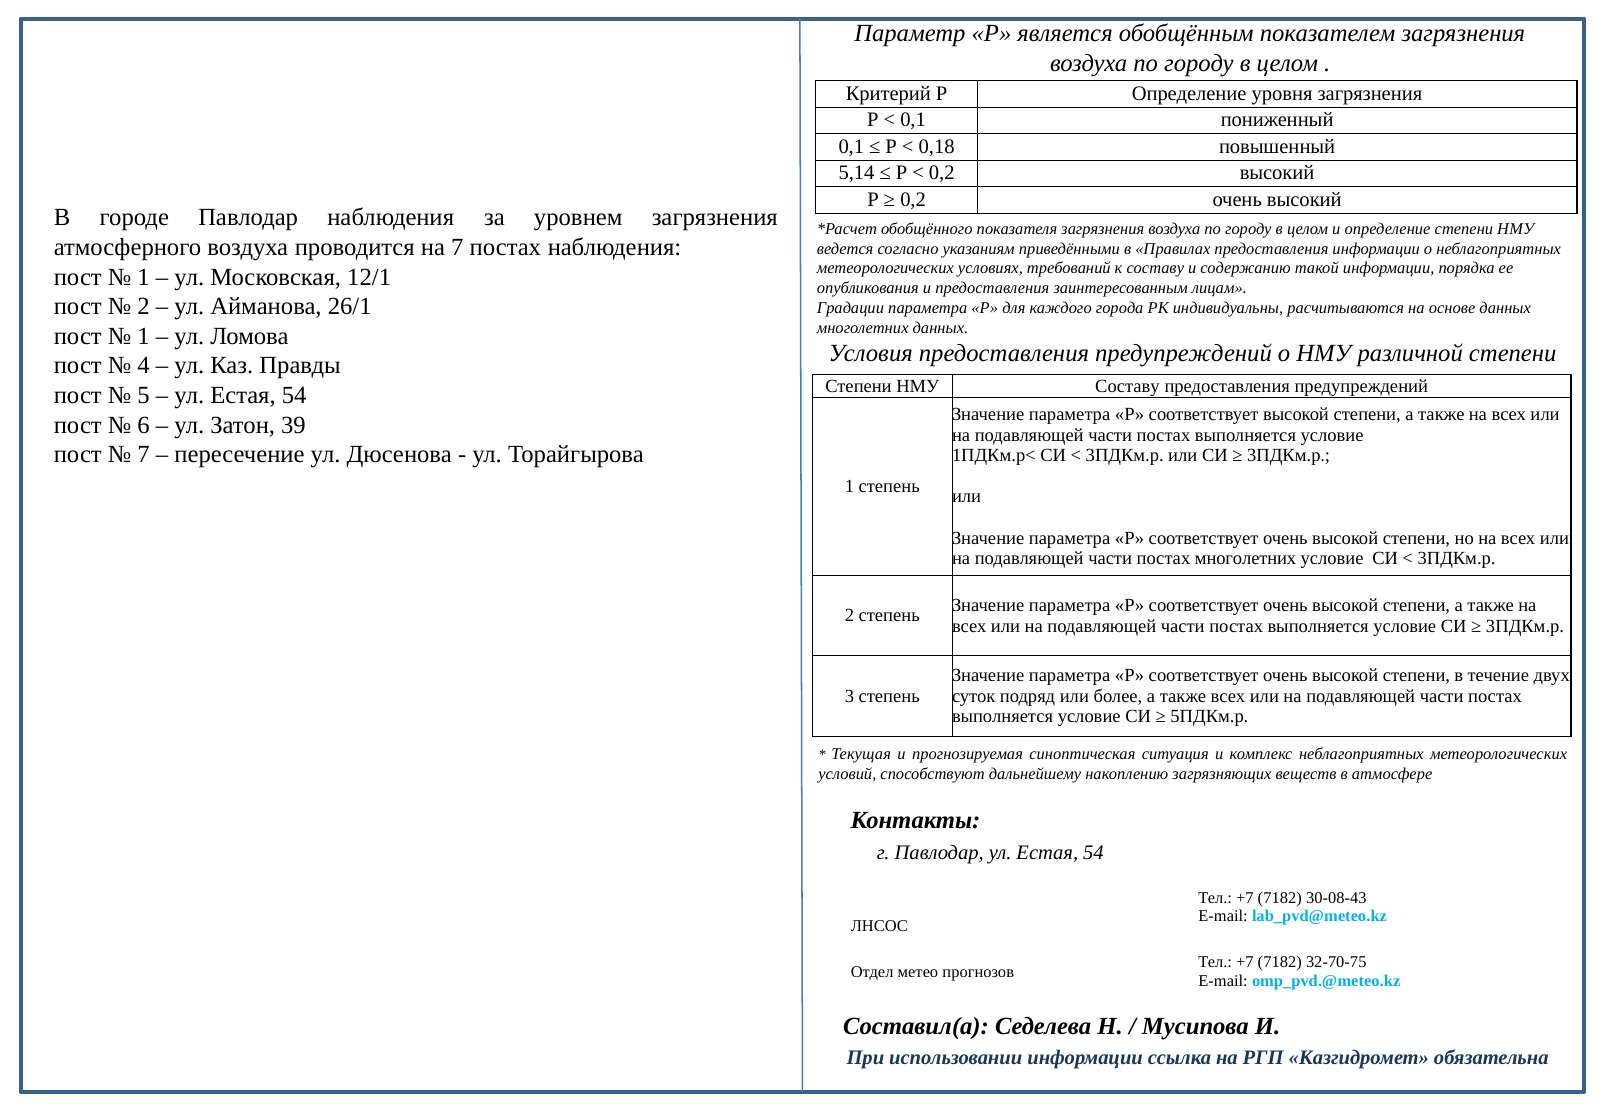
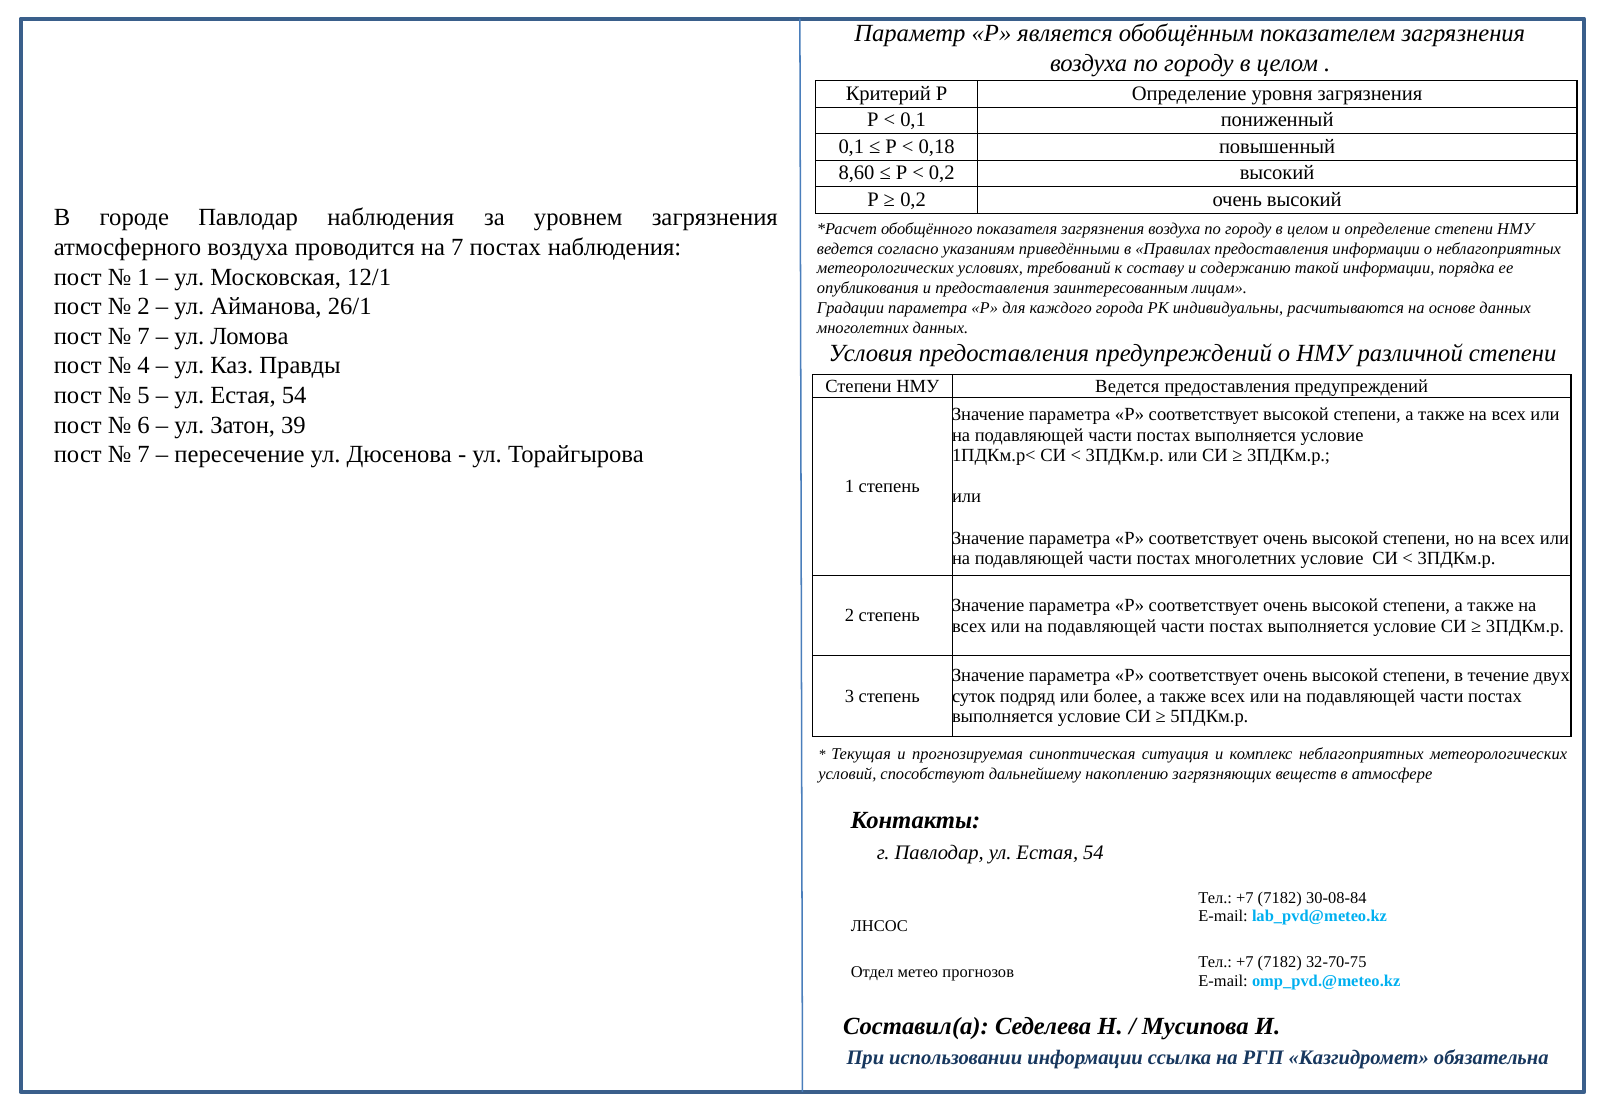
5,14: 5,14 -> 8,60 (856, 173)
1: 1 -> 7 (144, 336)
Составу: Составу -> Ведется (1127, 386)
30-08-43: 30-08-43 -> 30-08-84 (1336, 898)
